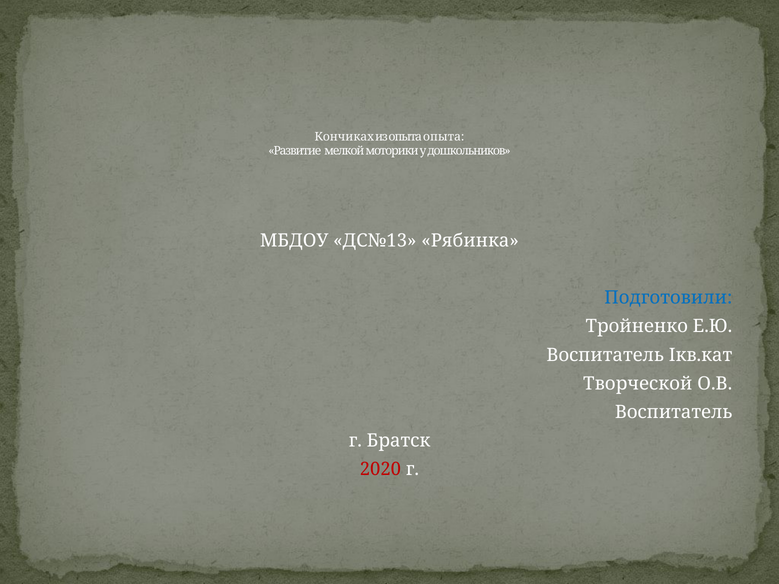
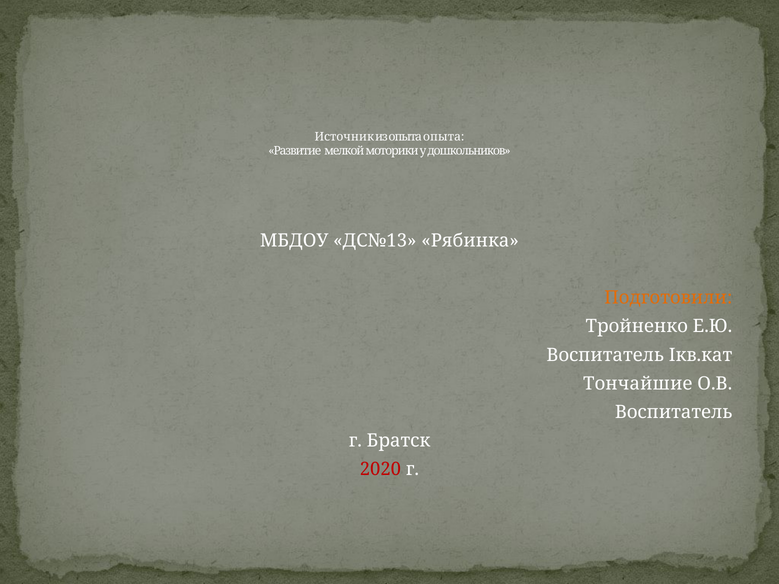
Кончиках: Кончиках -> Источник (344, 137)
Подготовили colour: blue -> orange (668, 298)
Творческой: Творческой -> Тончайшие (638, 384)
